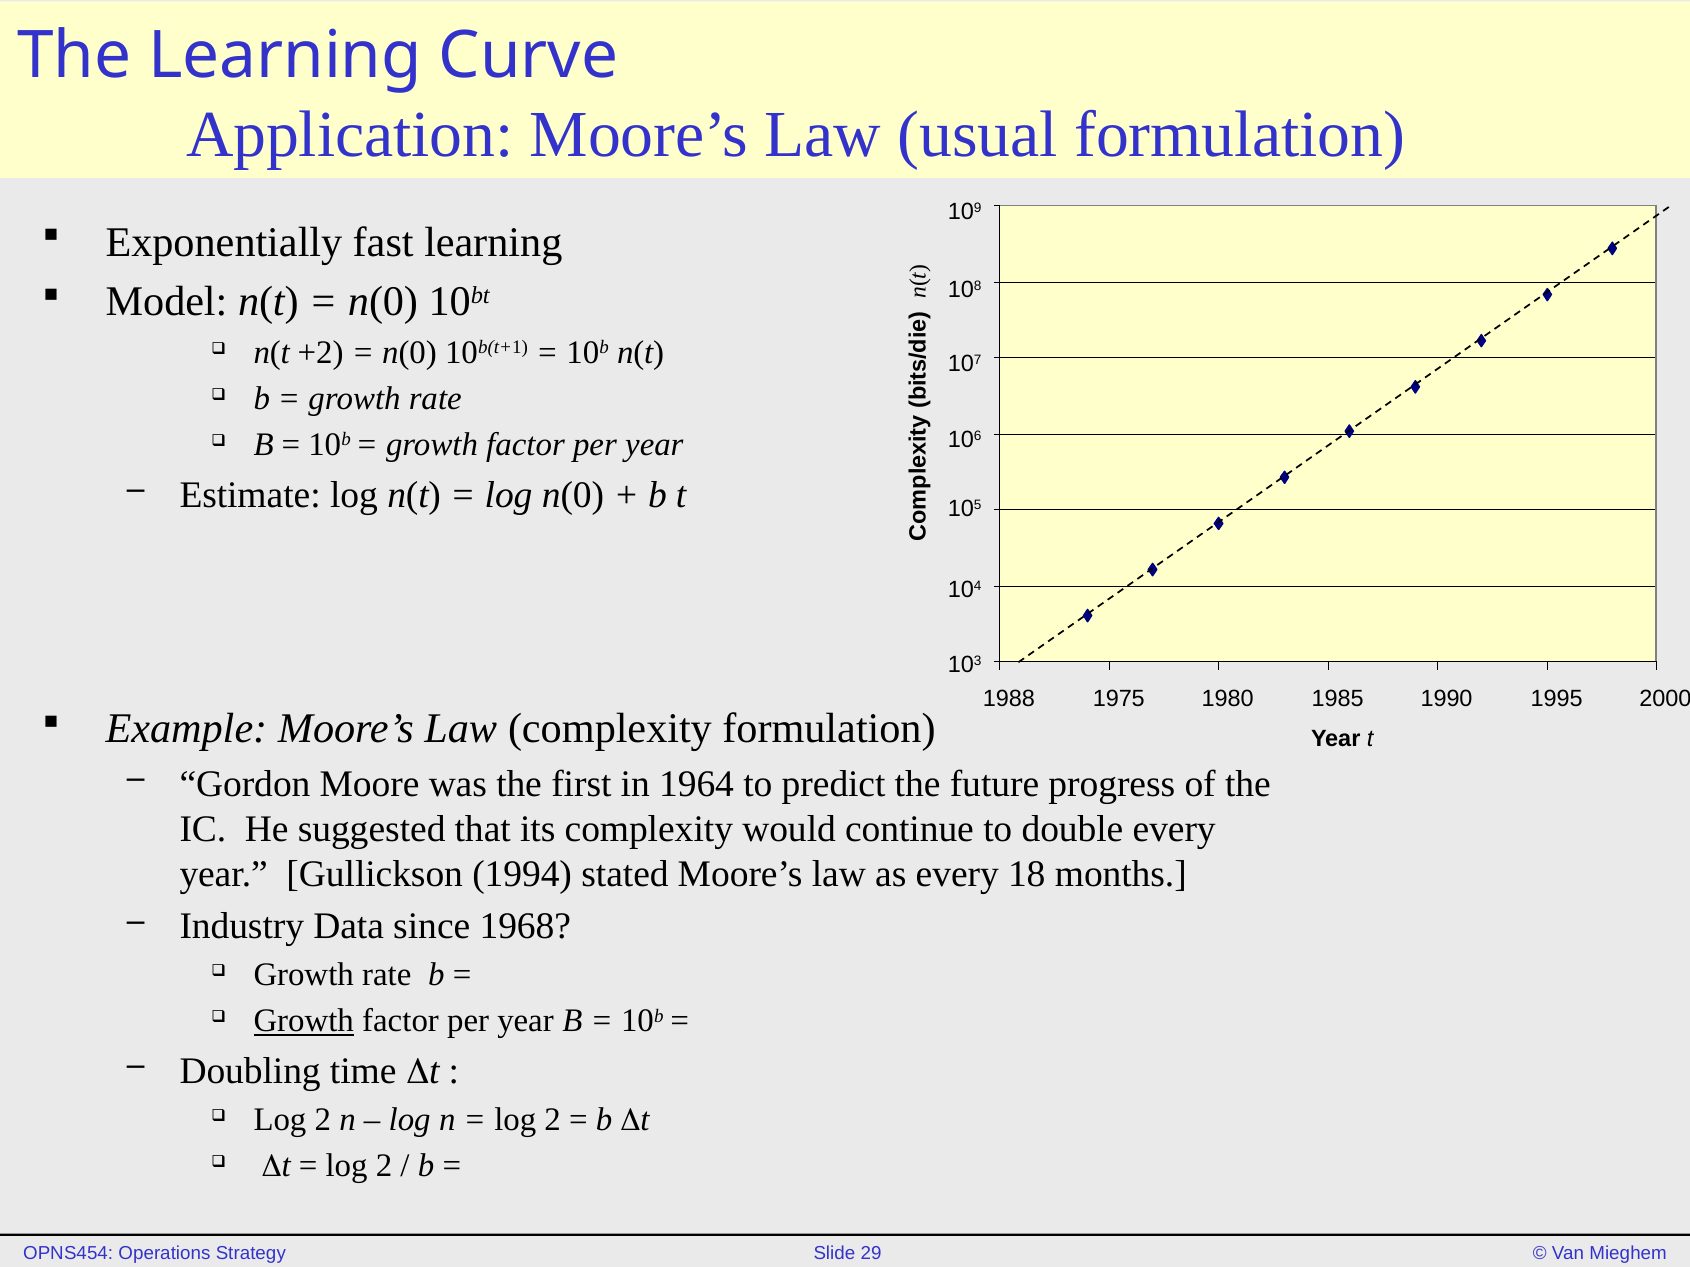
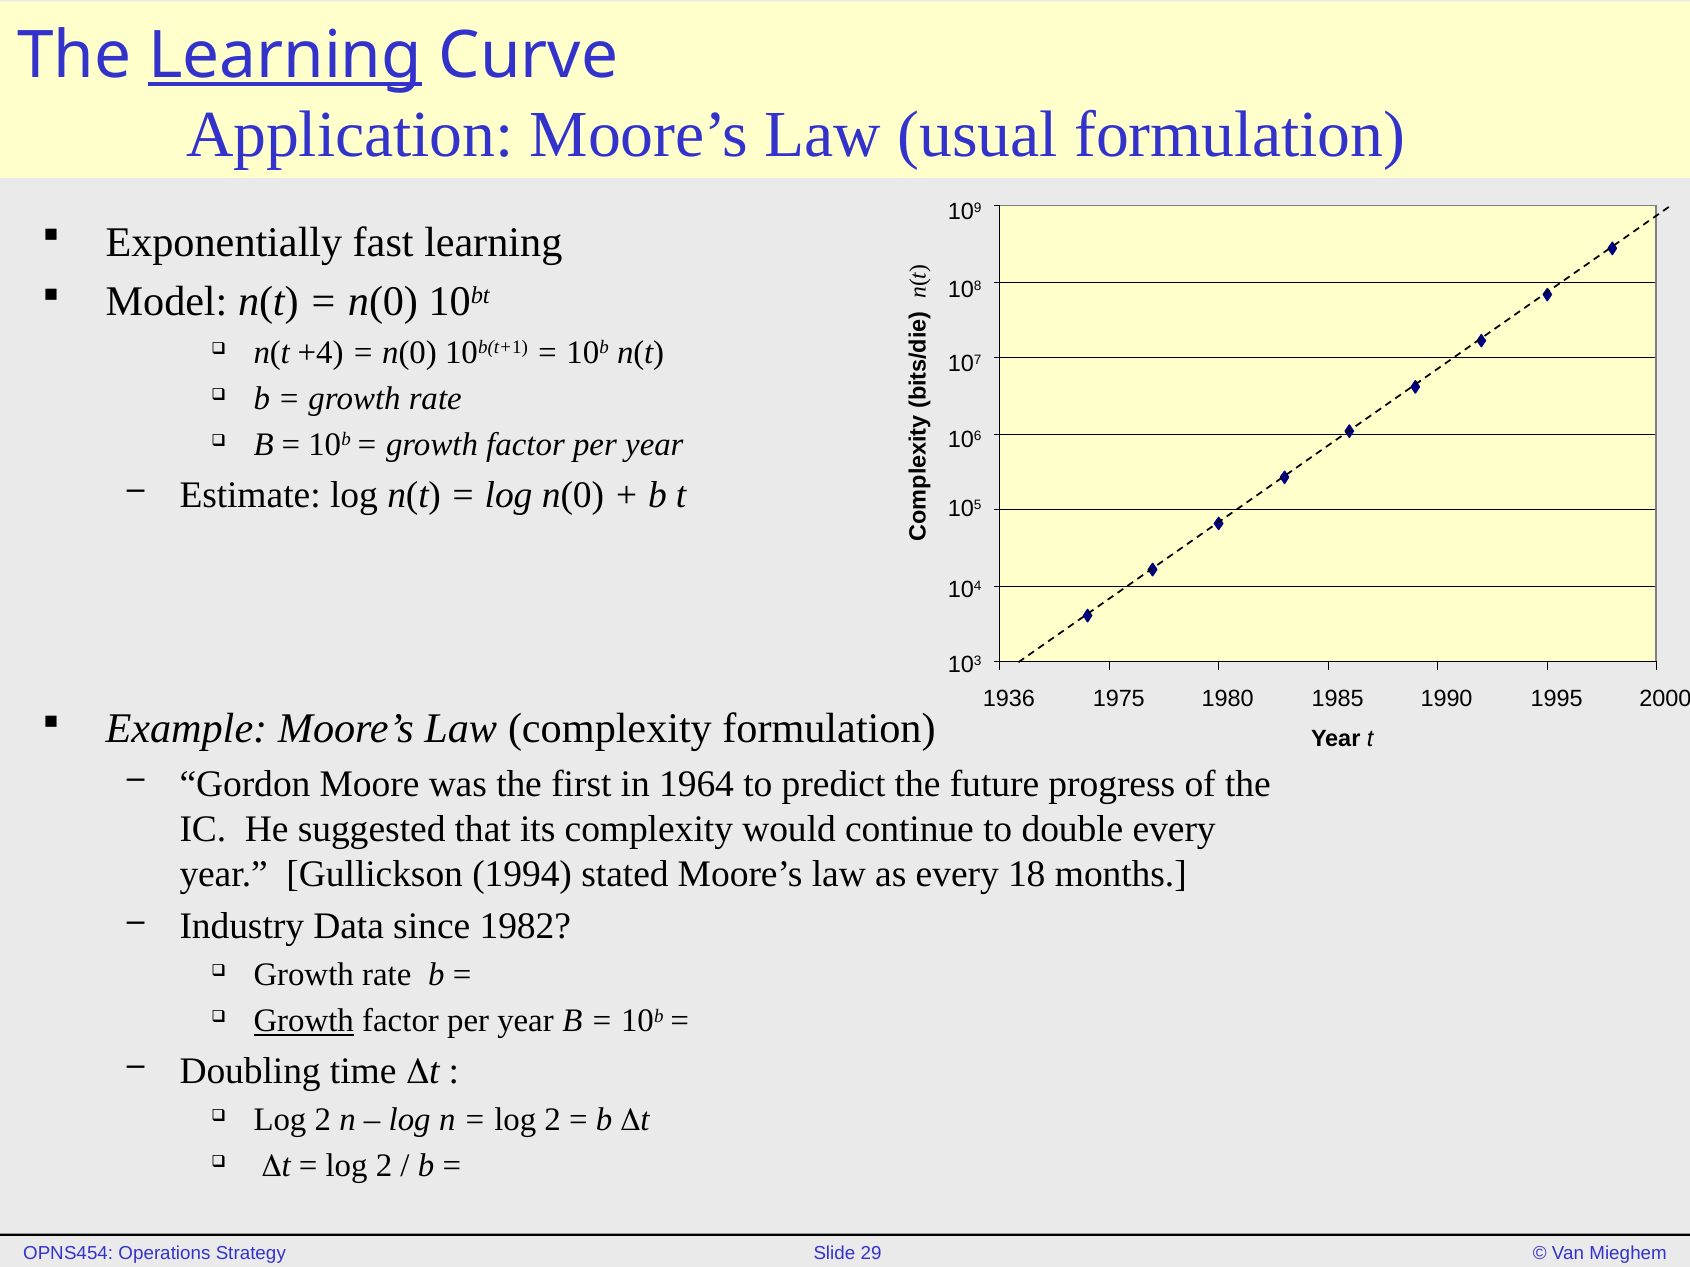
Learning underline: none -> present (285, 56)
+2: +2 -> +4 (321, 353)
1988: 1988 -> 1936 (1009, 699)
1968: 1968 -> 1982 (525, 927)
